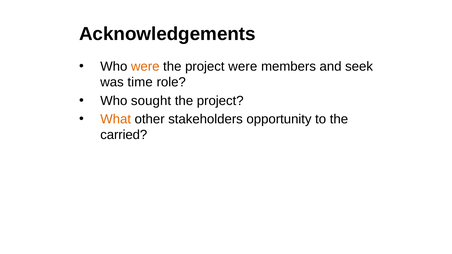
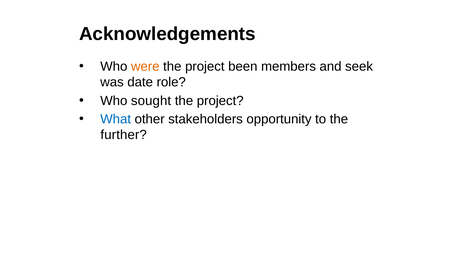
project were: were -> been (243, 67)
time: time -> date (140, 82)
What colour: orange -> blue (116, 119)
carried: carried -> further (124, 135)
